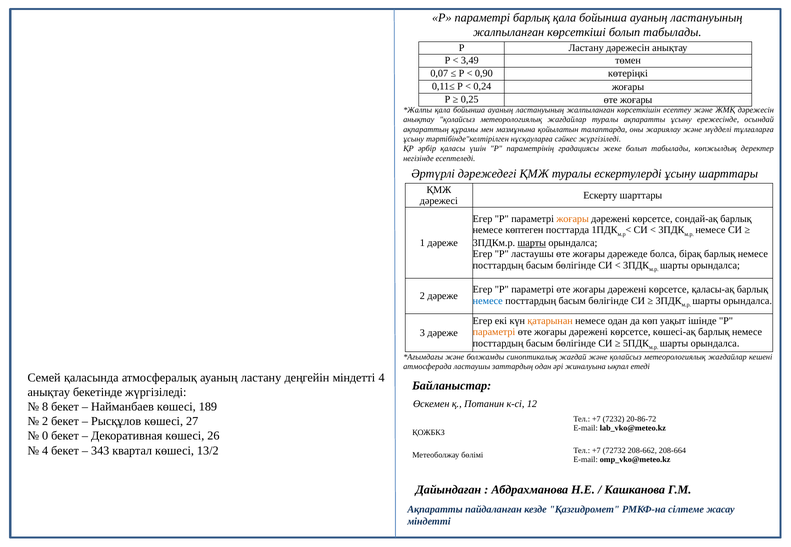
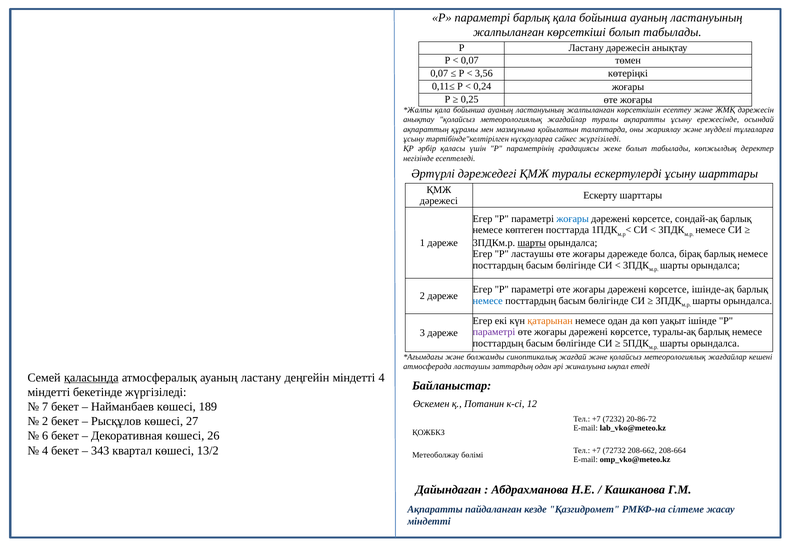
3,49: 3,49 -> 0,07 (470, 61)
0,90: 0,90 -> 3,56 (484, 74)
жоғары colour: orange -> blue (573, 219)
қаласы-ақ: қаласы-ақ -> ішінде-ақ (713, 290)
параметрі colour: orange -> purple (494, 332)
көшесі-ақ: көшесі-ақ -> туралы-ақ (674, 332)
қаласында underline: none -> present (91, 378)
анықтау: анықтау -> міндетті (49, 393)
8: 8 -> 7 (45, 407)
0: 0 -> 6 (45, 436)
